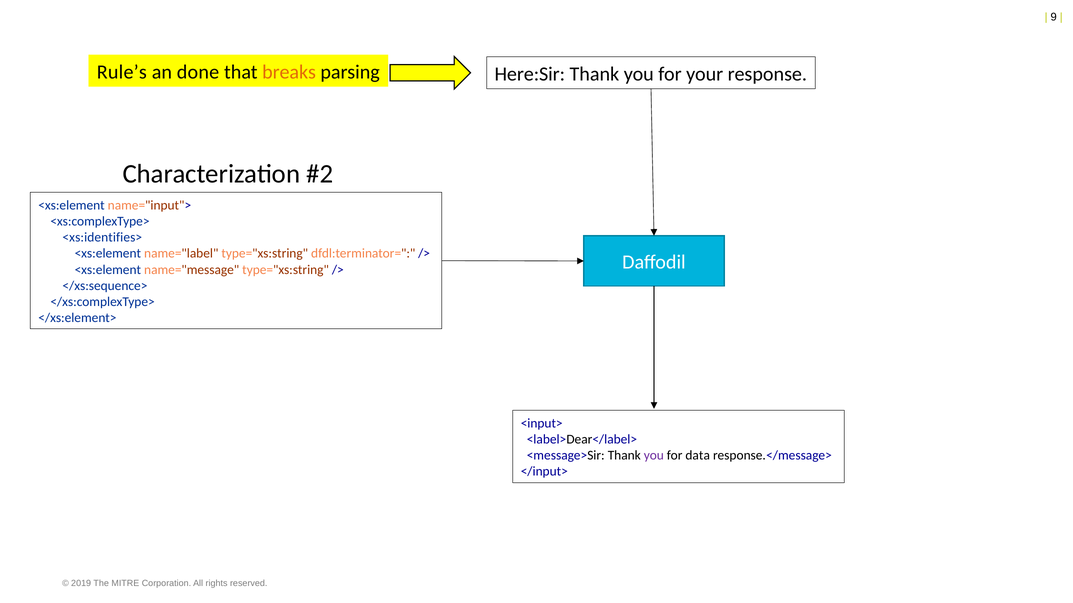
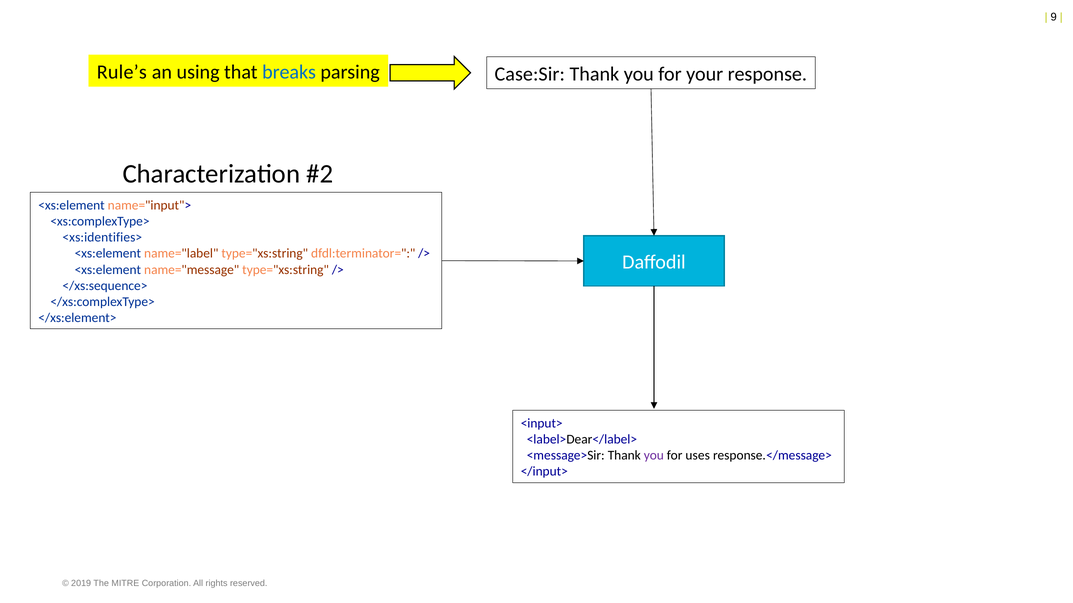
done: done -> using (198, 72)
breaks colour: orange -> blue (289, 72)
Here:Sir: Here:Sir -> Case:Sir (530, 74)
data: data -> uses (698, 456)
